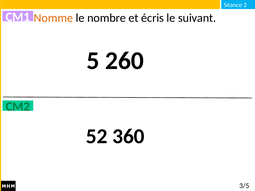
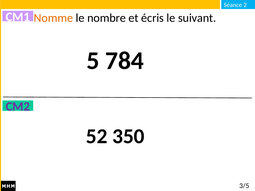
260: 260 -> 784 (125, 61)
CM2 colour: green -> purple (18, 107)
360: 360 -> 350 (128, 137)
